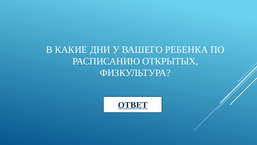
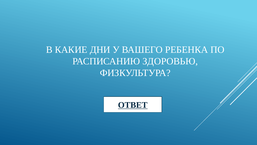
ОТКРЫТЫХ: ОТКРЫТЫХ -> ЗДОРОВЬЮ (170, 61)
